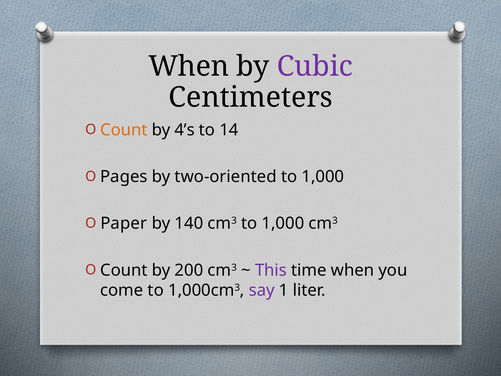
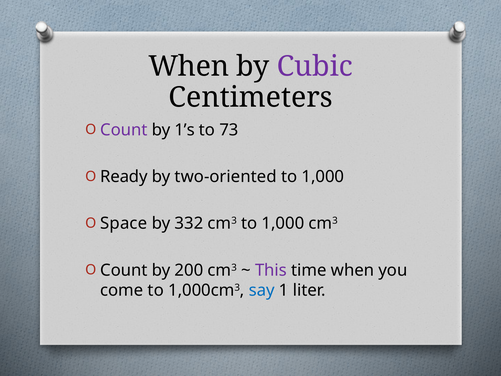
Count colour: orange -> purple (124, 130)
4’s: 4’s -> 1’s (185, 130)
14: 14 -> 73 (229, 130)
Pages: Pages -> Ready (124, 177)
Paper: Paper -> Space (124, 223)
140: 140 -> 332 (189, 223)
say colour: purple -> blue (262, 290)
